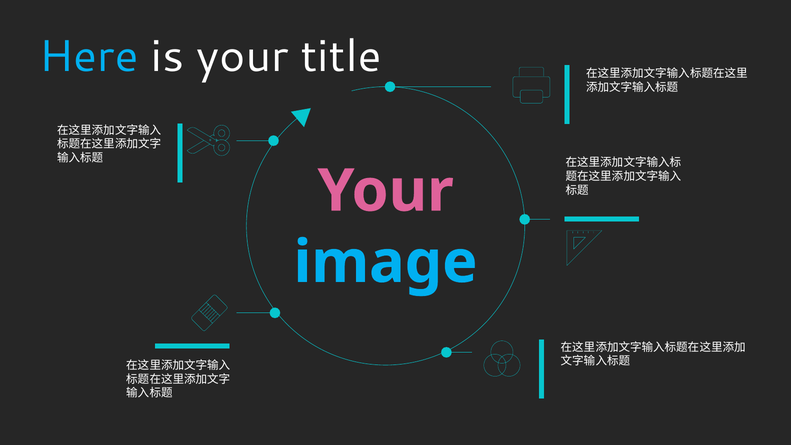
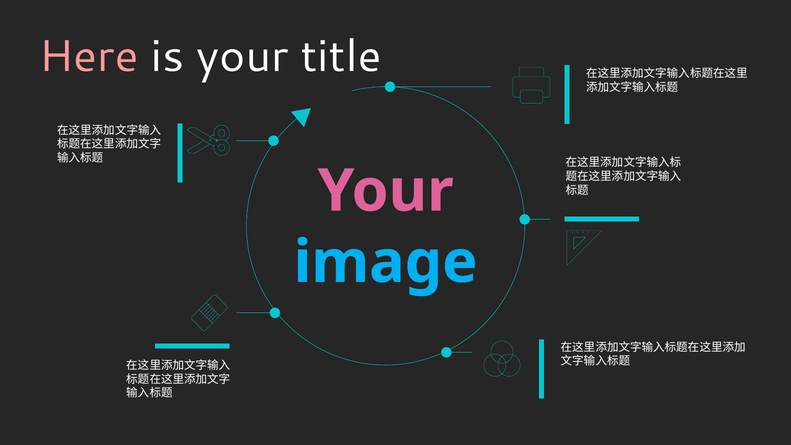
Here colour: light blue -> pink (89, 57)
